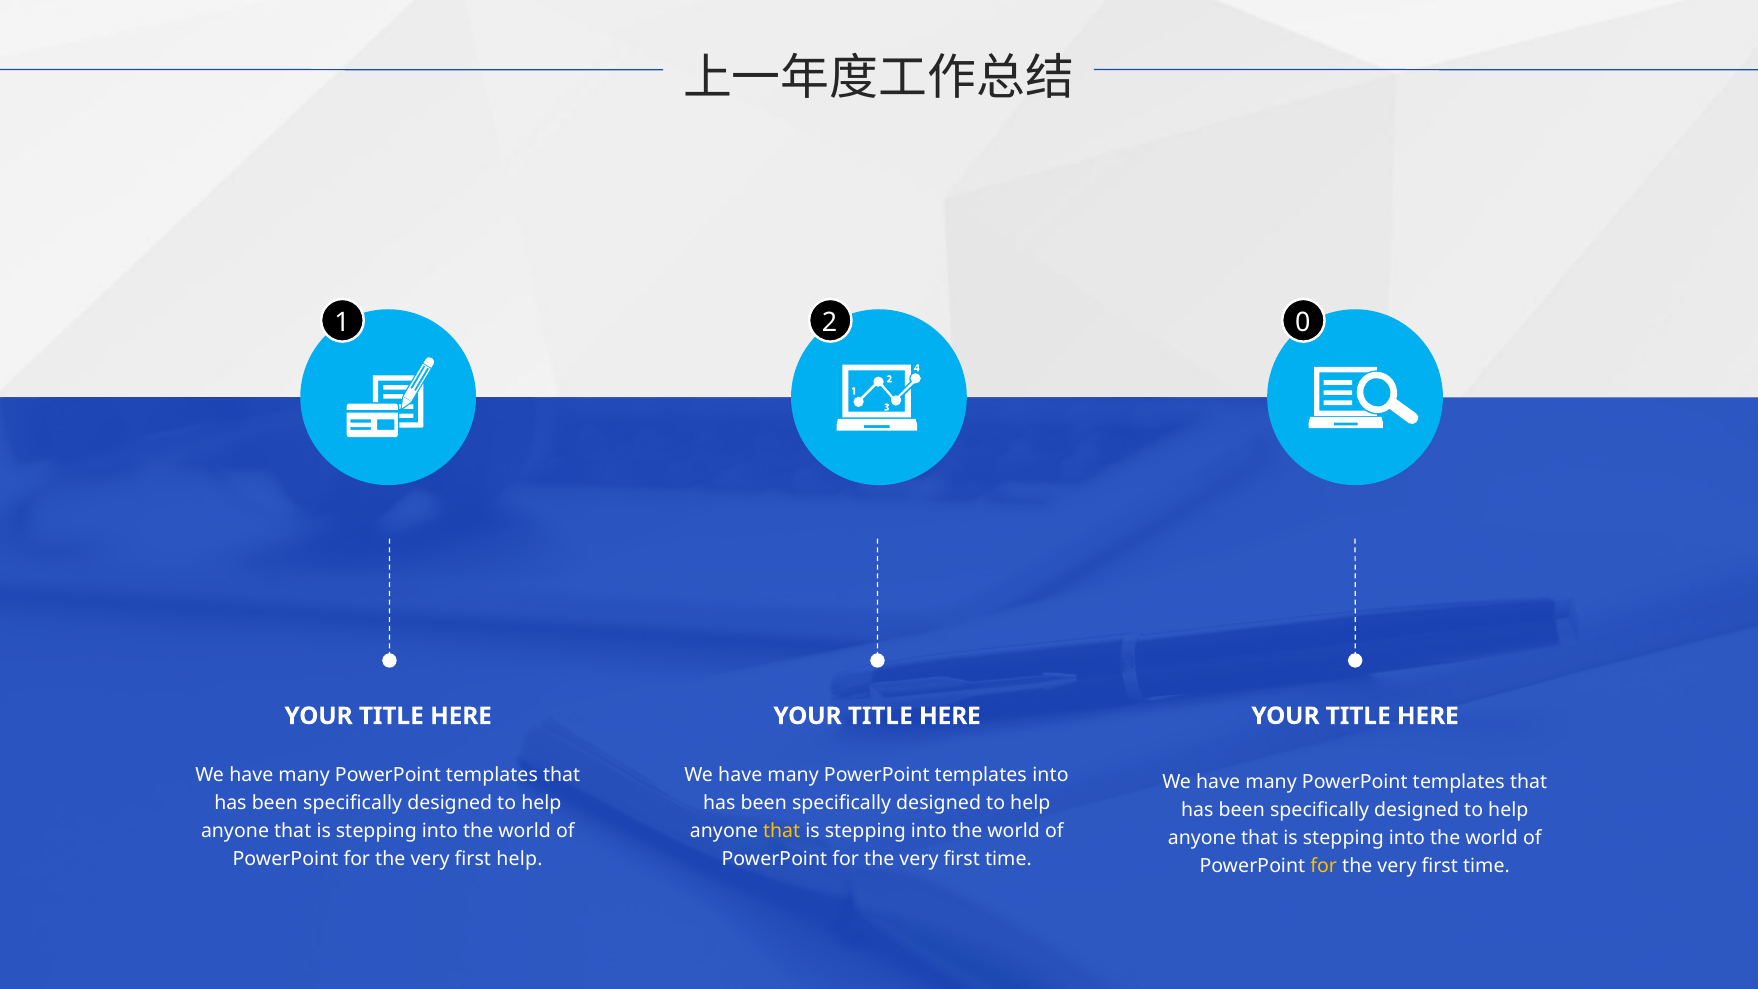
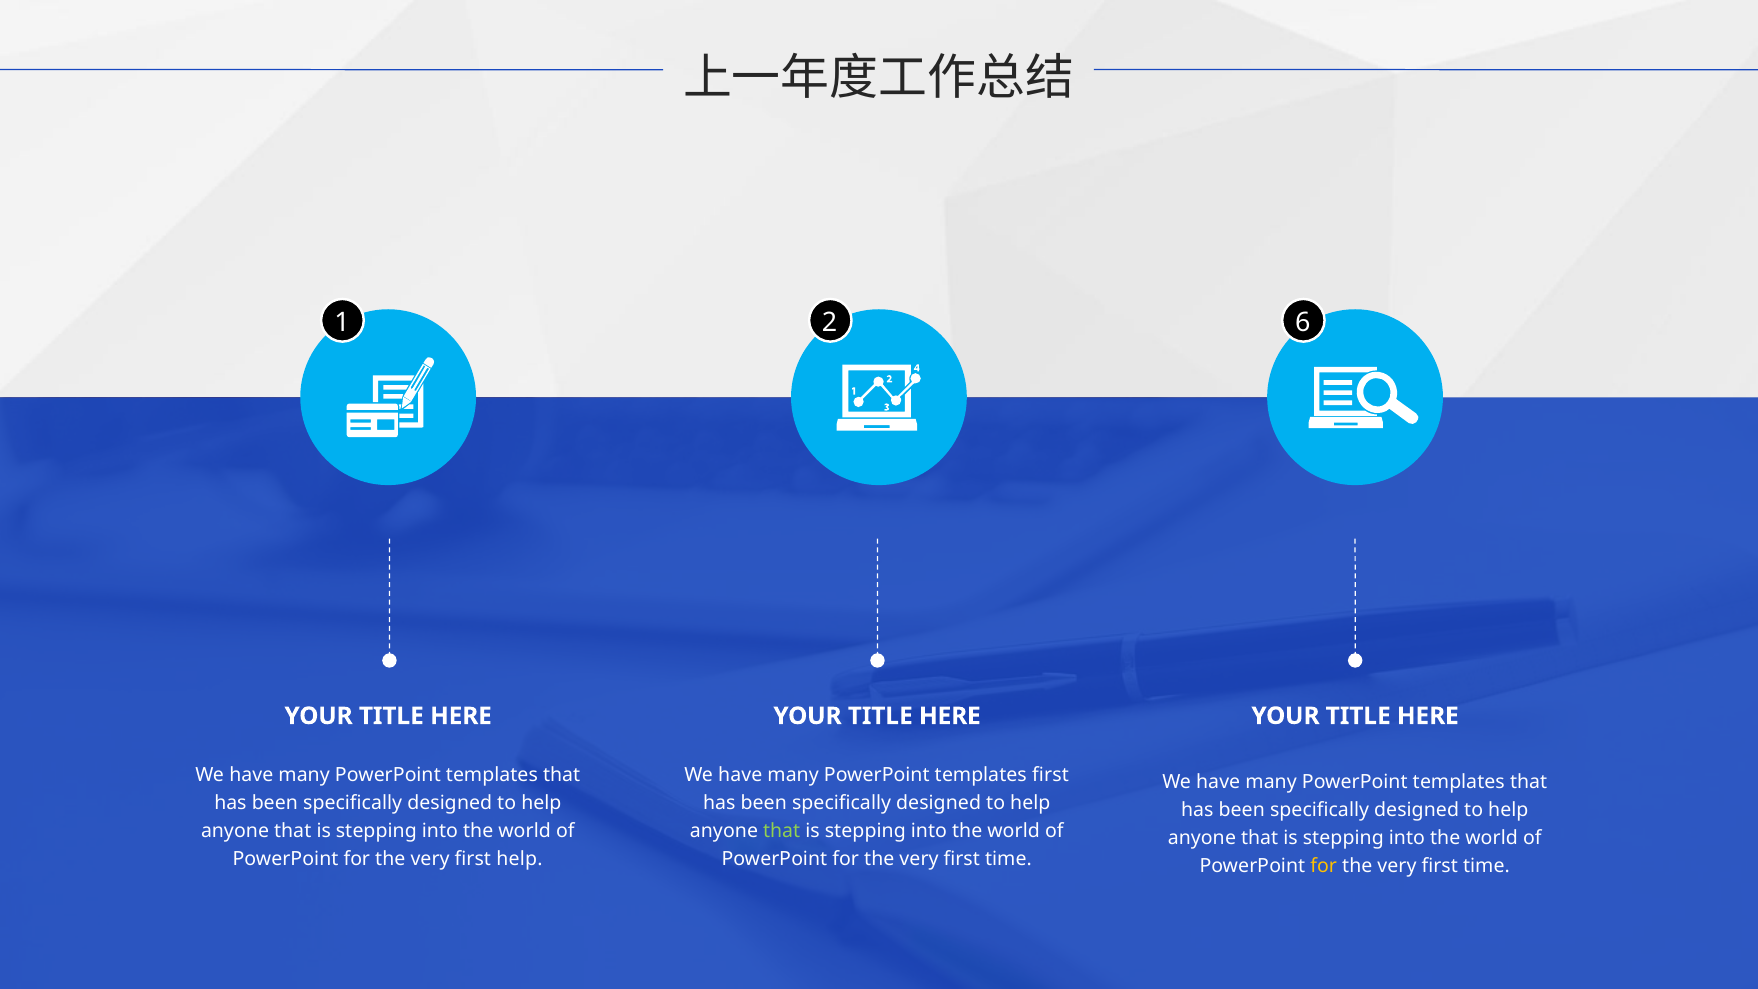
0: 0 -> 6 (1303, 323)
templates into: into -> first (1051, 774)
that colour: yellow -> light green (782, 830)
